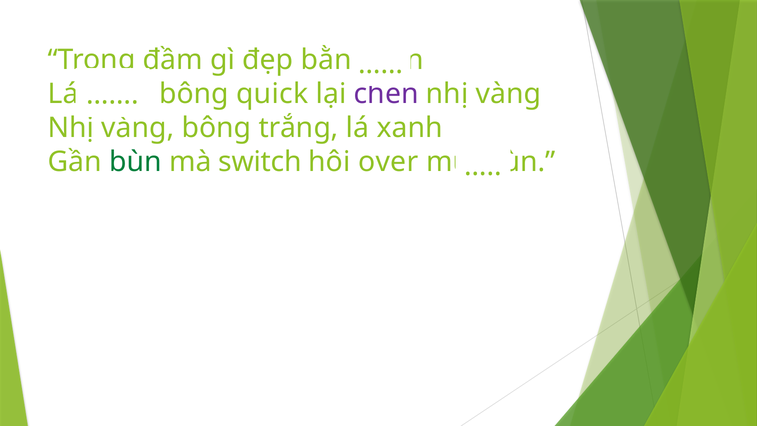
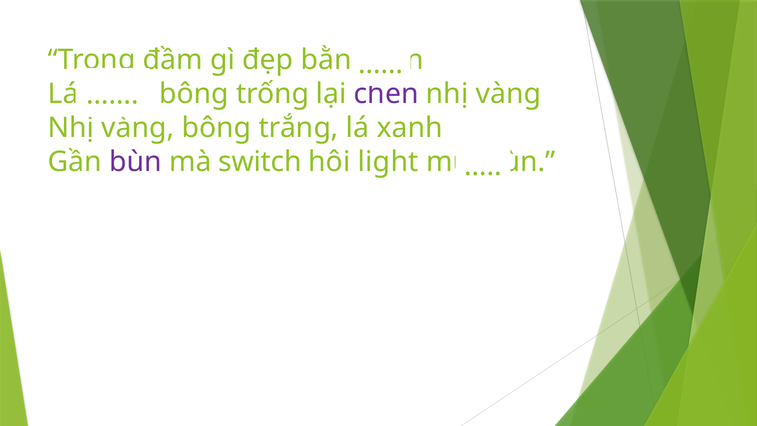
quick: quick -> trống (273, 94)
bùn colour: green -> purple (135, 162)
over: over -> light (388, 162)
